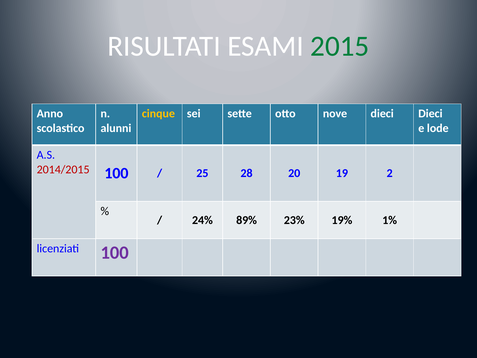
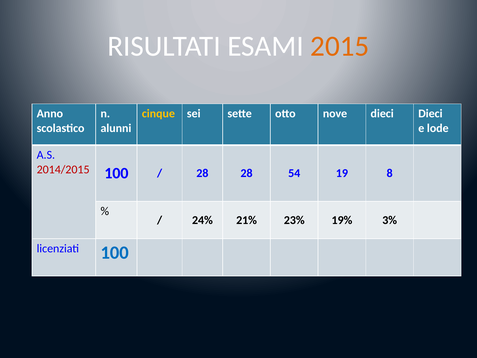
2015 colour: green -> orange (340, 46)
25: 25 -> 28 (202, 173)
20: 20 -> 54 (294, 173)
2: 2 -> 8 (390, 173)
89%: 89% -> 21% (247, 220)
1%: 1% -> 3% (390, 220)
100 colour: purple -> blue (115, 252)
